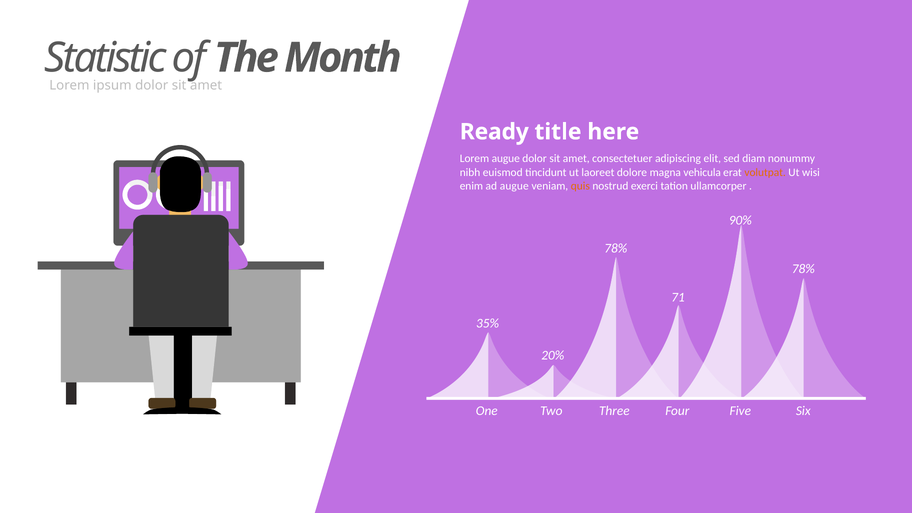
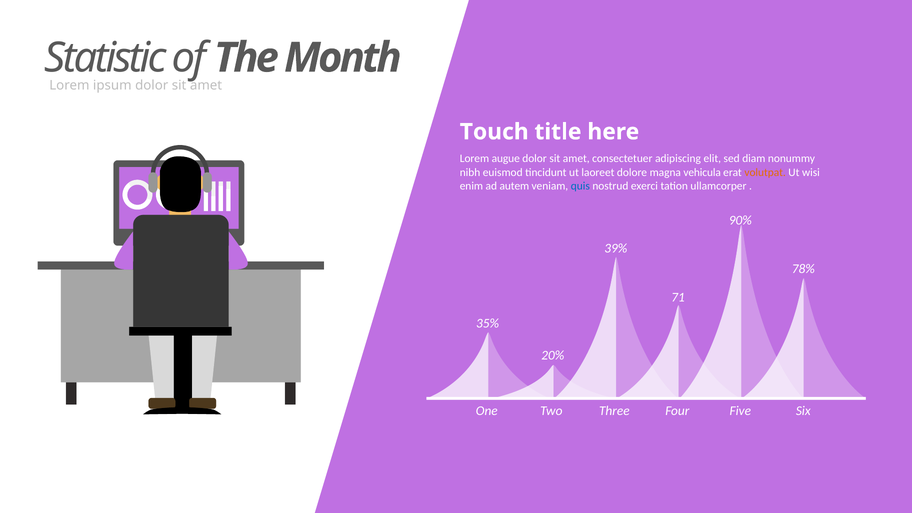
Ready: Ready -> Touch (494, 132)
ad augue: augue -> autem (514, 186)
quis colour: orange -> blue (580, 186)
78%: 78% -> 39% (616, 248)
